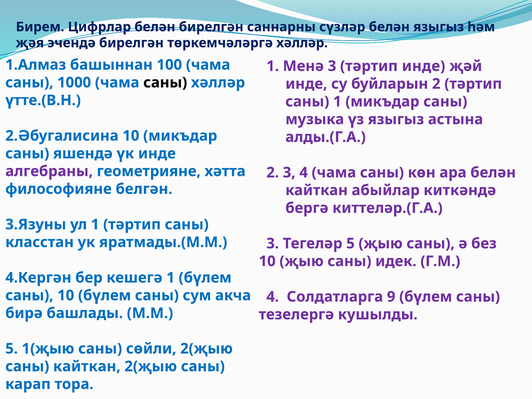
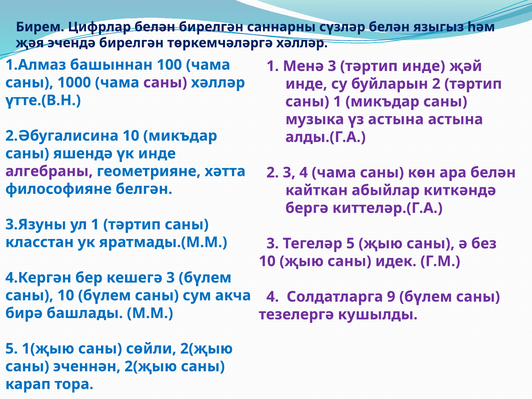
саны colour: black -> purple (165, 83)
үз языгыз: языгыз -> астына (396, 119)
кешегә 1: 1 -> 3 (171, 278)
саны кайткан: кайткан -> эченнән (87, 366)
